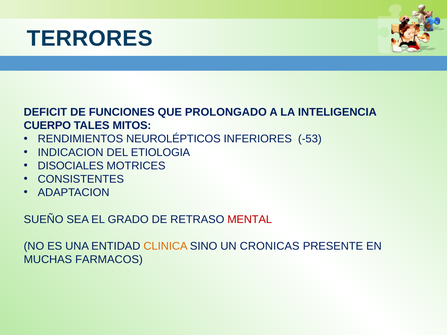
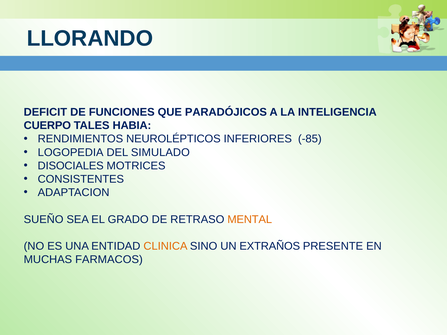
TERRORES: TERRORES -> LLORANDO (90, 38)
PROLONGADO: PROLONGADO -> PARADÓJICOS (226, 112)
MITOS: MITOS -> HABIA (132, 126)
-53: -53 -> -85 (310, 139)
INDICACION: INDICACION -> LOGOPEDIA (71, 152)
ETIOLOGIA: ETIOLOGIA -> SIMULADO (160, 152)
MENTAL colour: red -> orange (250, 220)
CRONICAS: CRONICAS -> EXTRAÑOS (270, 246)
